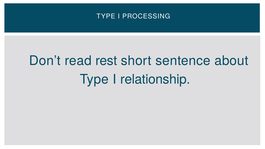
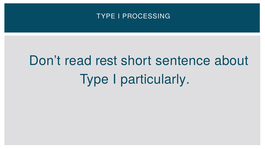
relationship: relationship -> particularly (155, 79)
